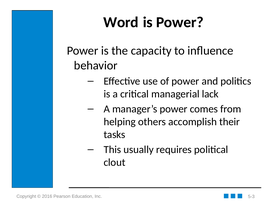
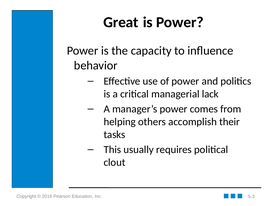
Word: Word -> Great (121, 22)
